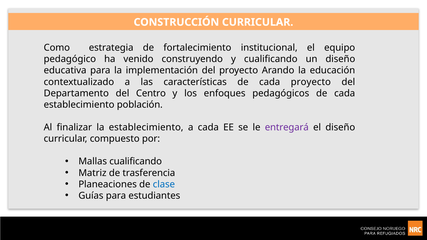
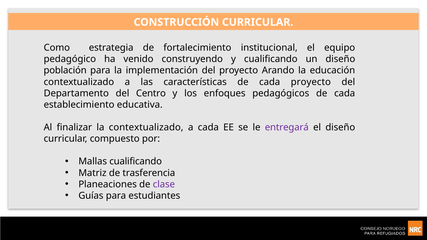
educativa: educativa -> población (65, 71)
población: población -> educativa (140, 105)
la establecimiento: establecimiento -> contextualizado (146, 127)
clase colour: blue -> purple (164, 184)
